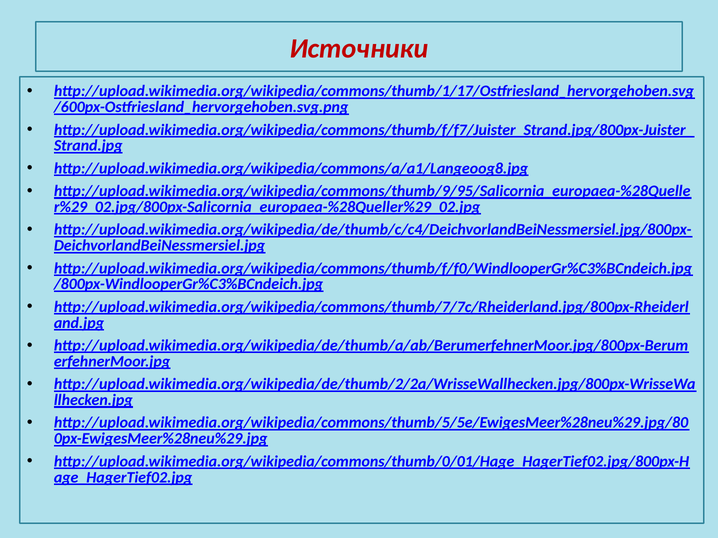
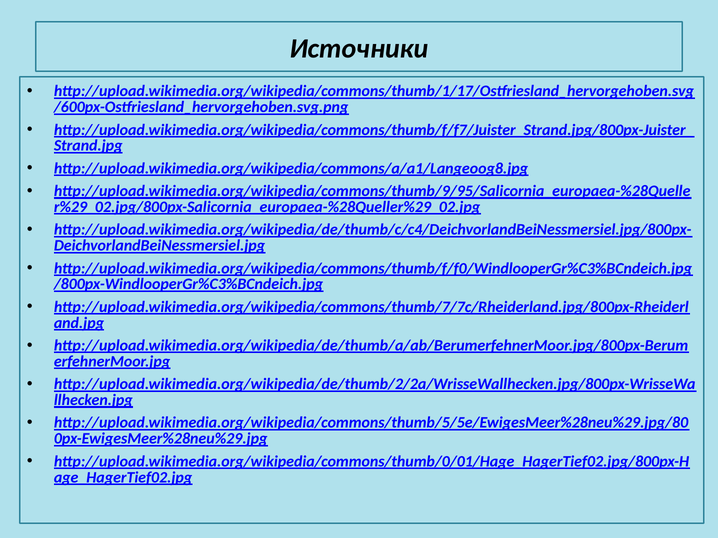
Источники colour: red -> black (359, 48)
